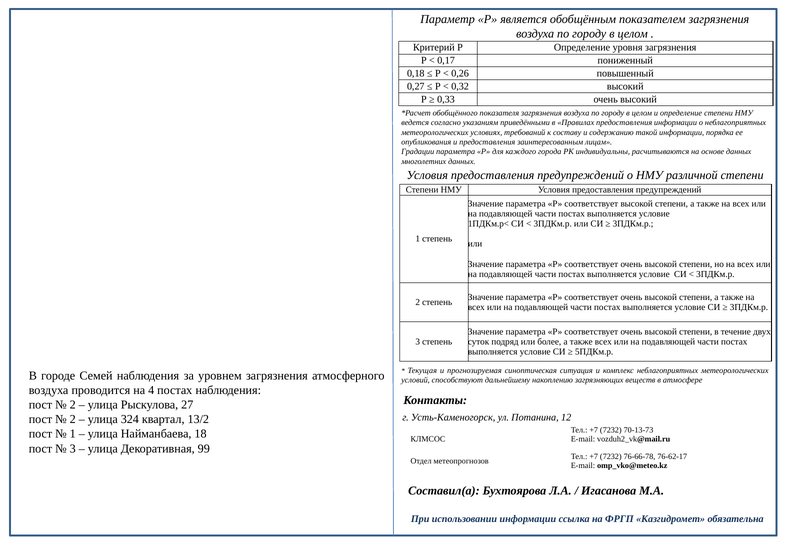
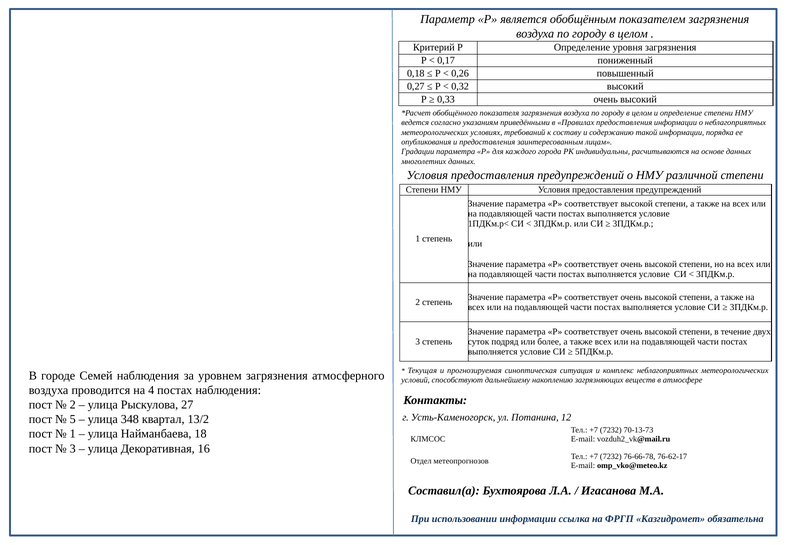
2: 2 -> 5 (73, 419)
324: 324 -> 348 (130, 419)
99: 99 -> 16 (204, 448)
